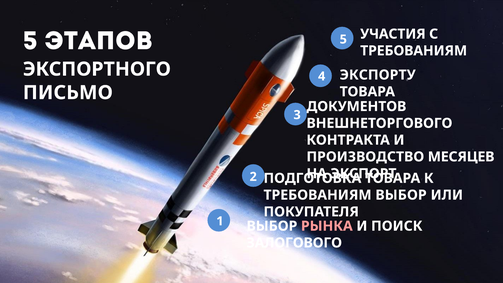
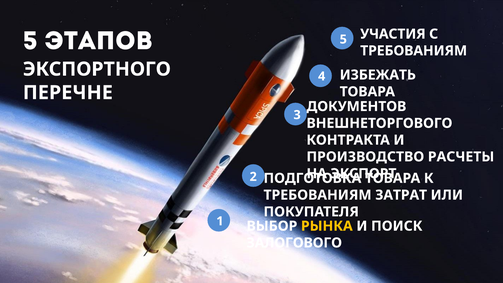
ЭКСПОРТУ: ЭКСПОРТУ -> ИЗБЕЖАТЬ (378, 75)
ПИСЬМО: ПИСЬМО -> ПЕРЕЧНЕ (68, 93)
МЕСЯЦЕВ: МЕСЯЦЕВ -> РАСЧЕТЫ (461, 157)
ТРЕБОВАНИЯМ ВЫБОР: ВЫБОР -> ЗАТРАТ (401, 195)
РЫНКА colour: pink -> yellow (327, 226)
